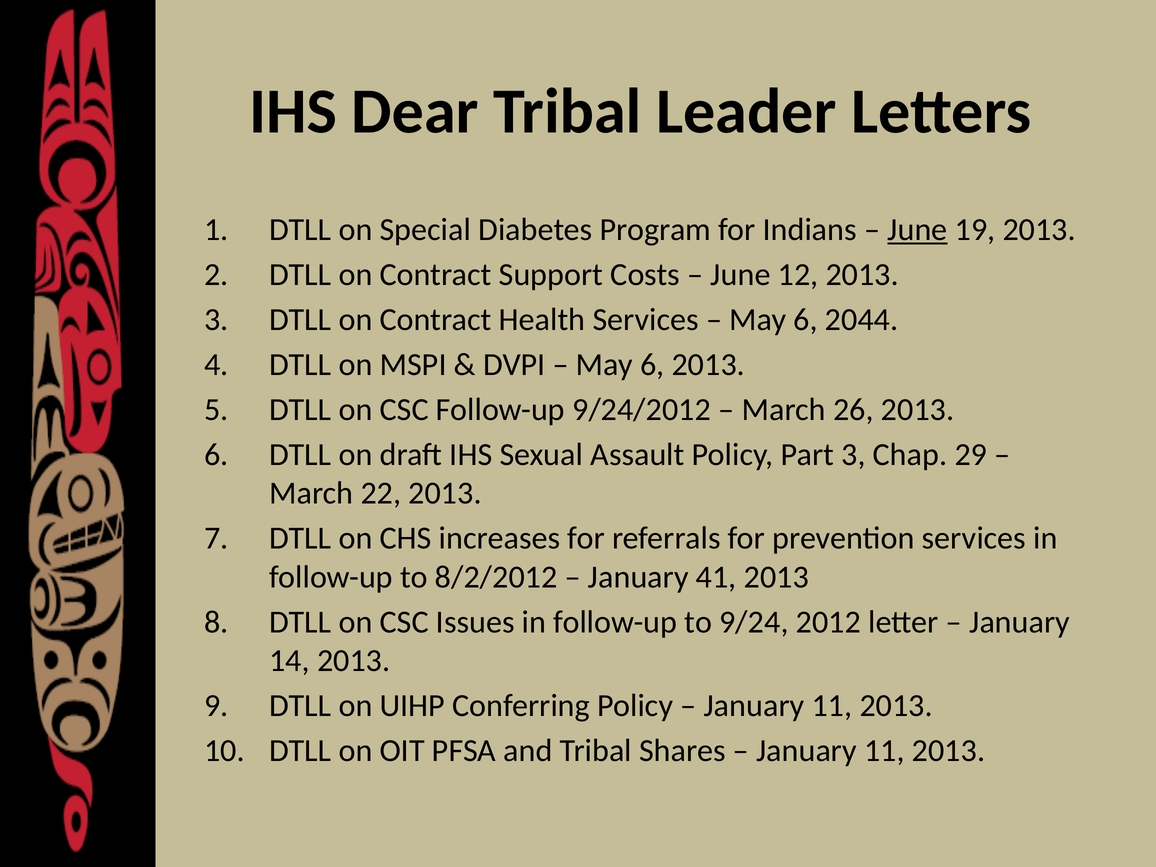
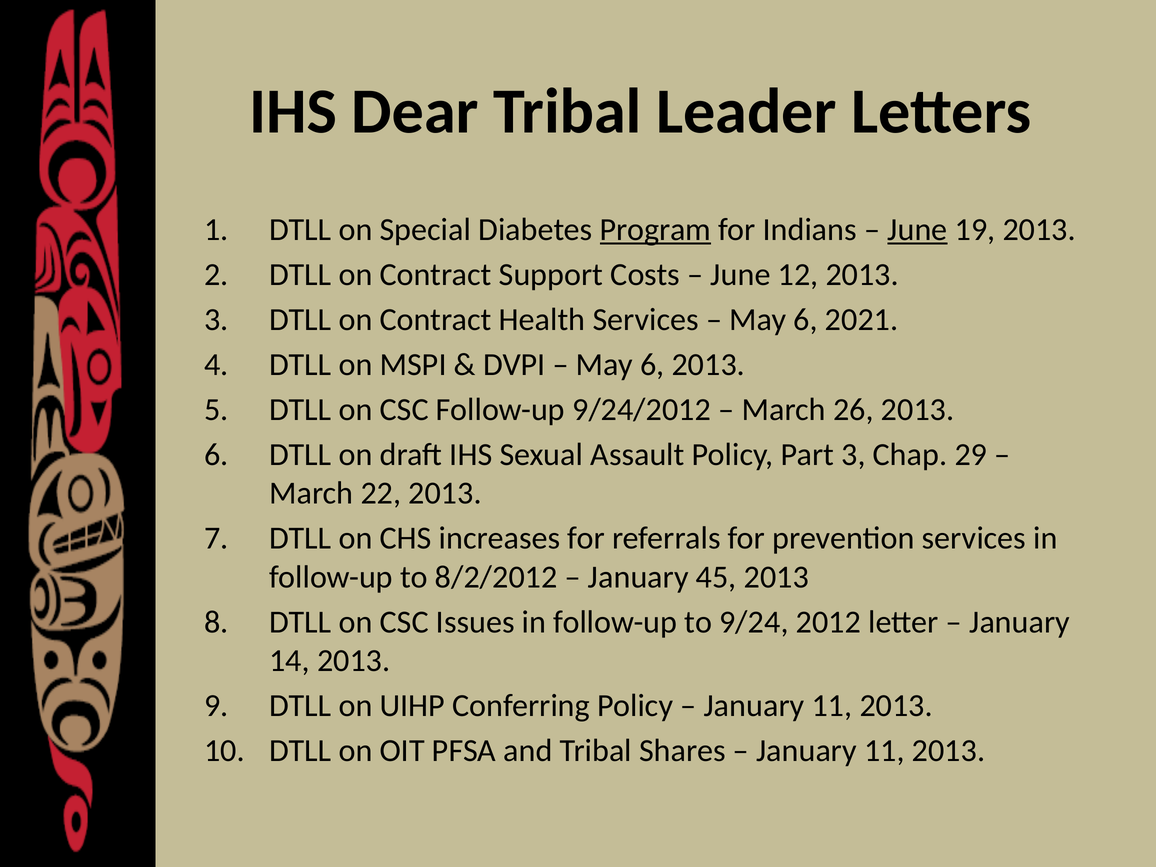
Program underline: none -> present (655, 230)
2044: 2044 -> 2021 (862, 320)
41: 41 -> 45 (716, 577)
